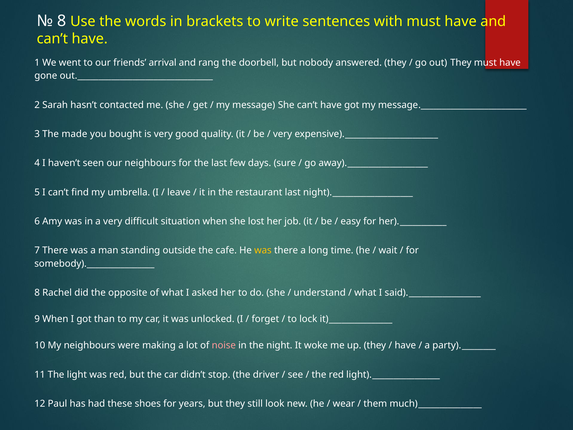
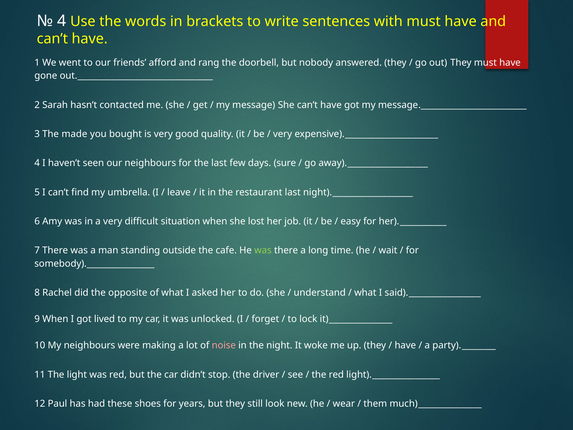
8: 8 -> 4 (62, 21)
arrival: arrival -> afford (163, 63)
was colour: yellow -> light green (263, 250)
than: than -> lived (105, 319)
